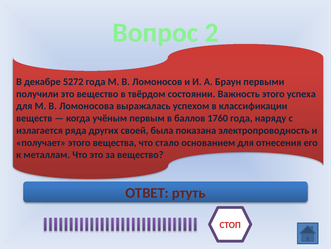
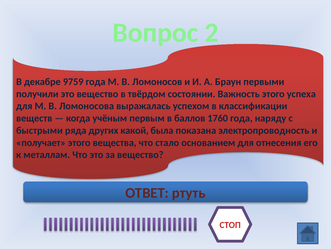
5272: 5272 -> 9759 (73, 82)
излагается: излагается -> быстрыми (39, 130)
своей: своей -> какой (135, 130)
